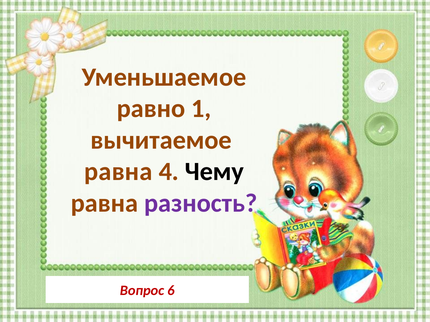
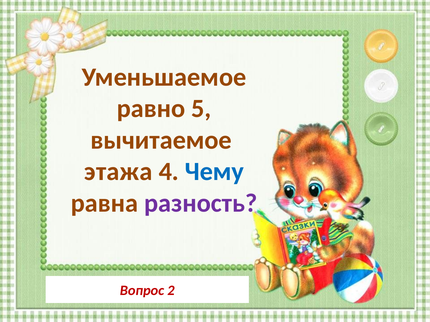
1: 1 -> 5 (201, 109)
равна: равна -> этажа (118, 172)
Чему colour: black -> blue (214, 172)
6: 6 -> 2 (171, 291)
